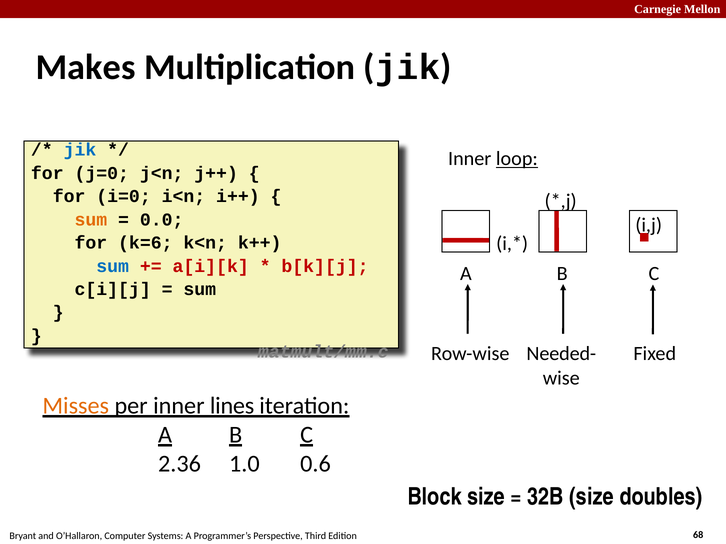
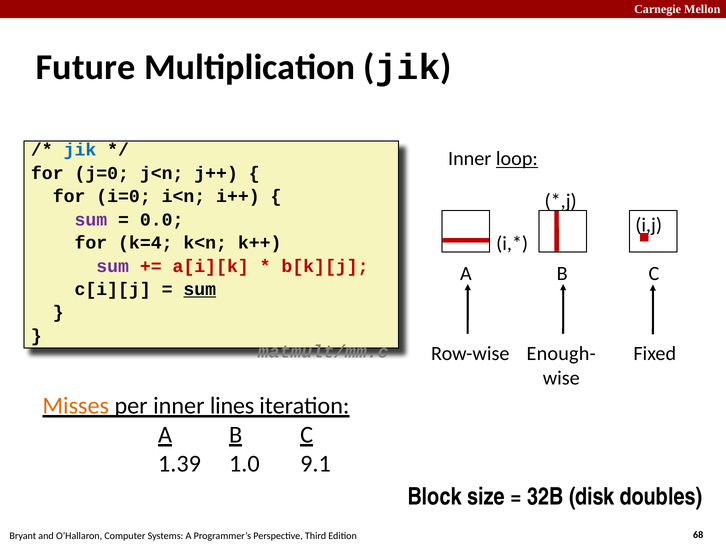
Makes: Makes -> Future (86, 67)
sum colour: orange -> purple (91, 220)
k=6: k=6 -> k=4 (145, 243)
sum colour: blue -> purple (113, 266)
sum underline: none -> present (200, 290)
Needed-: Needed- -> Enough- (561, 354)
2.36: 2.36 -> 1.39 (179, 464)
0.6: 0.6 -> 9.1 (315, 464)
32B size: size -> disk (592, 497)
